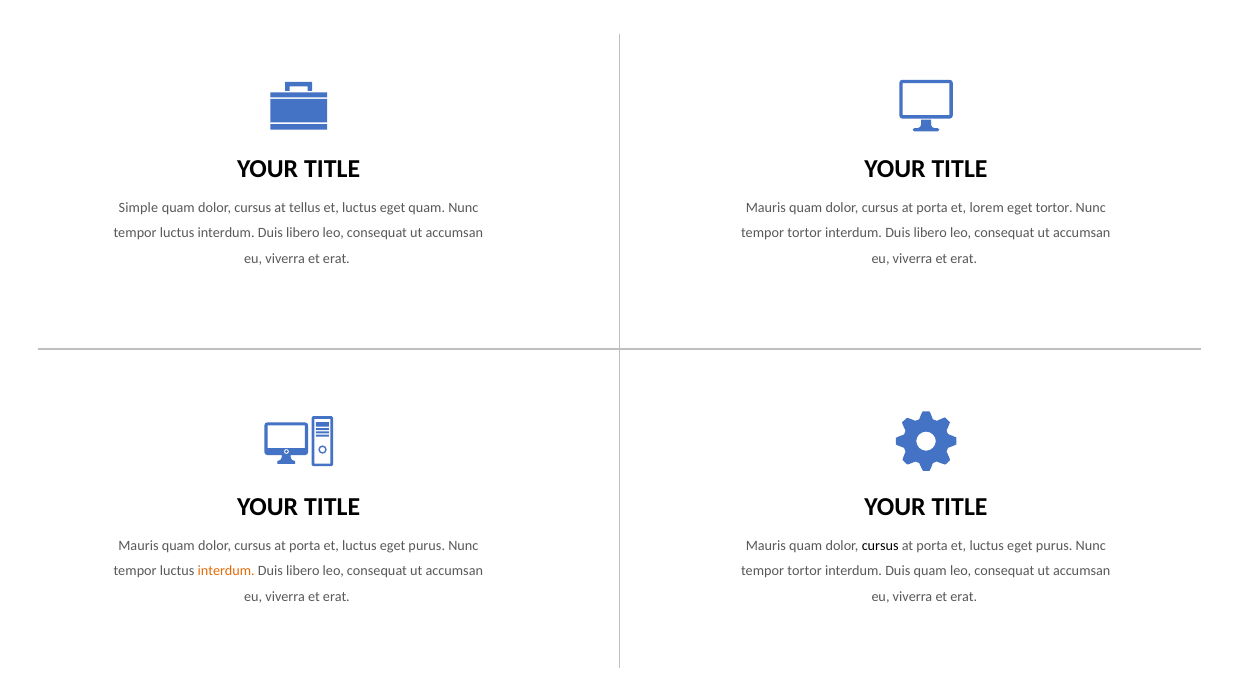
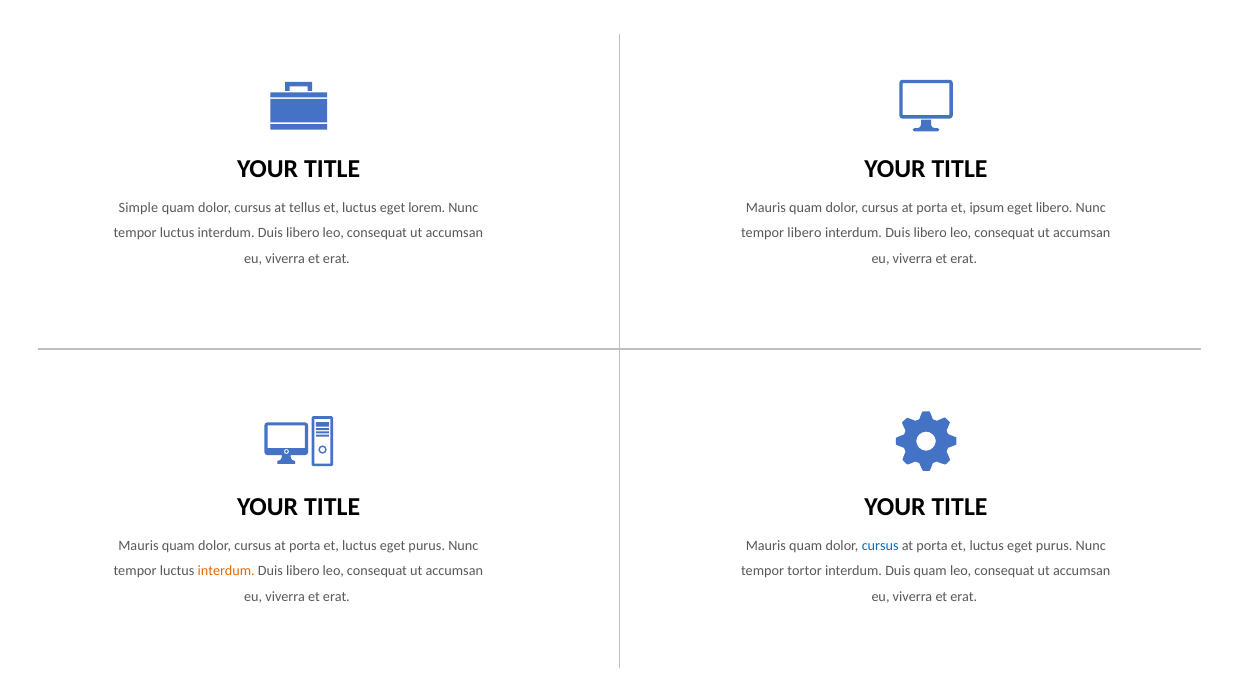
eget quam: quam -> lorem (427, 208)
lorem: lorem -> ipsum (987, 208)
eget tortor: tortor -> libero (1054, 208)
tortor: tortor -> libero (804, 233)
cursus colour: black -> blue (880, 546)
